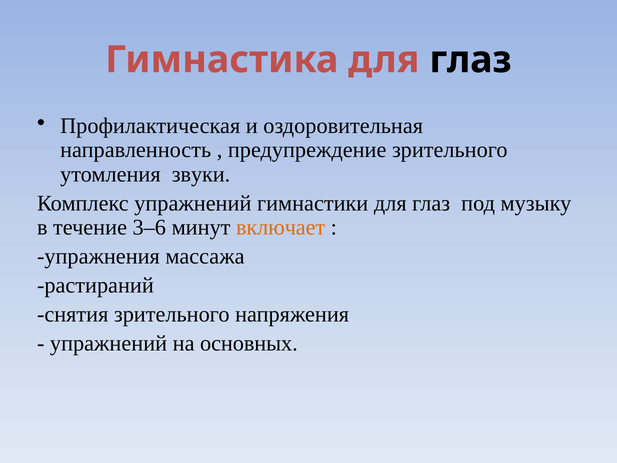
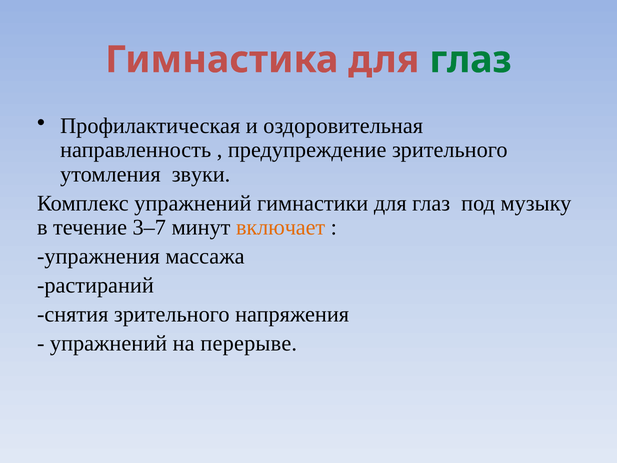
глаз colour: black -> green (471, 60)
3–6: 3–6 -> 3–7 (149, 227)
основных: основных -> перерыве (249, 343)
